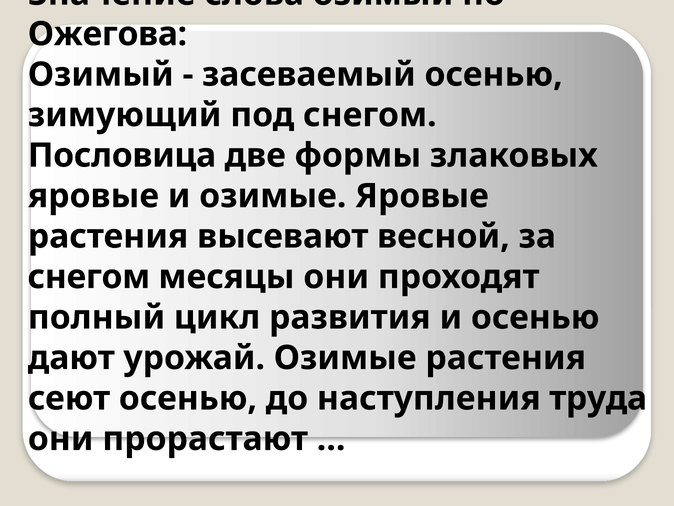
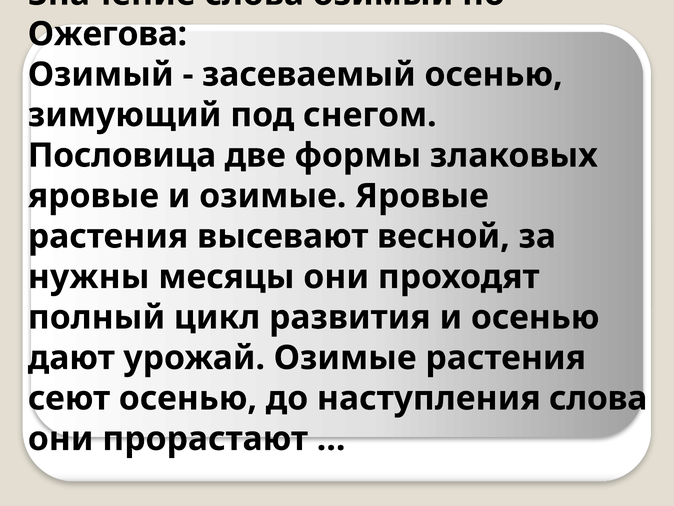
снегом: снегом -> нужны (89, 277)
наступления труда: труда -> слова (598, 398)
